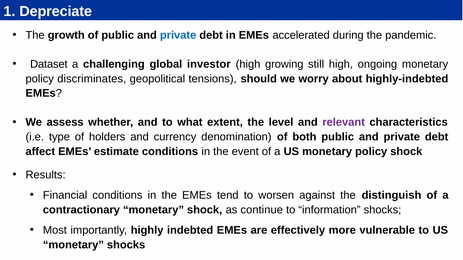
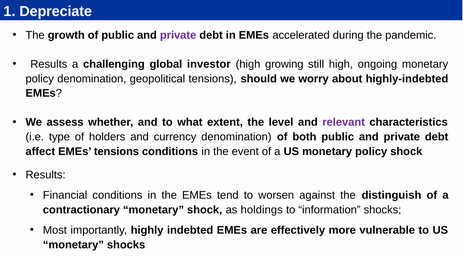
private colour: blue -> purple (178, 35)
Dataset: Dataset -> Results (49, 64)
policy discriminates: discriminates -> denomination (92, 79)
EMEs estimate: estimate -> tensions (116, 152)
continue: continue -> holdings (262, 210)
